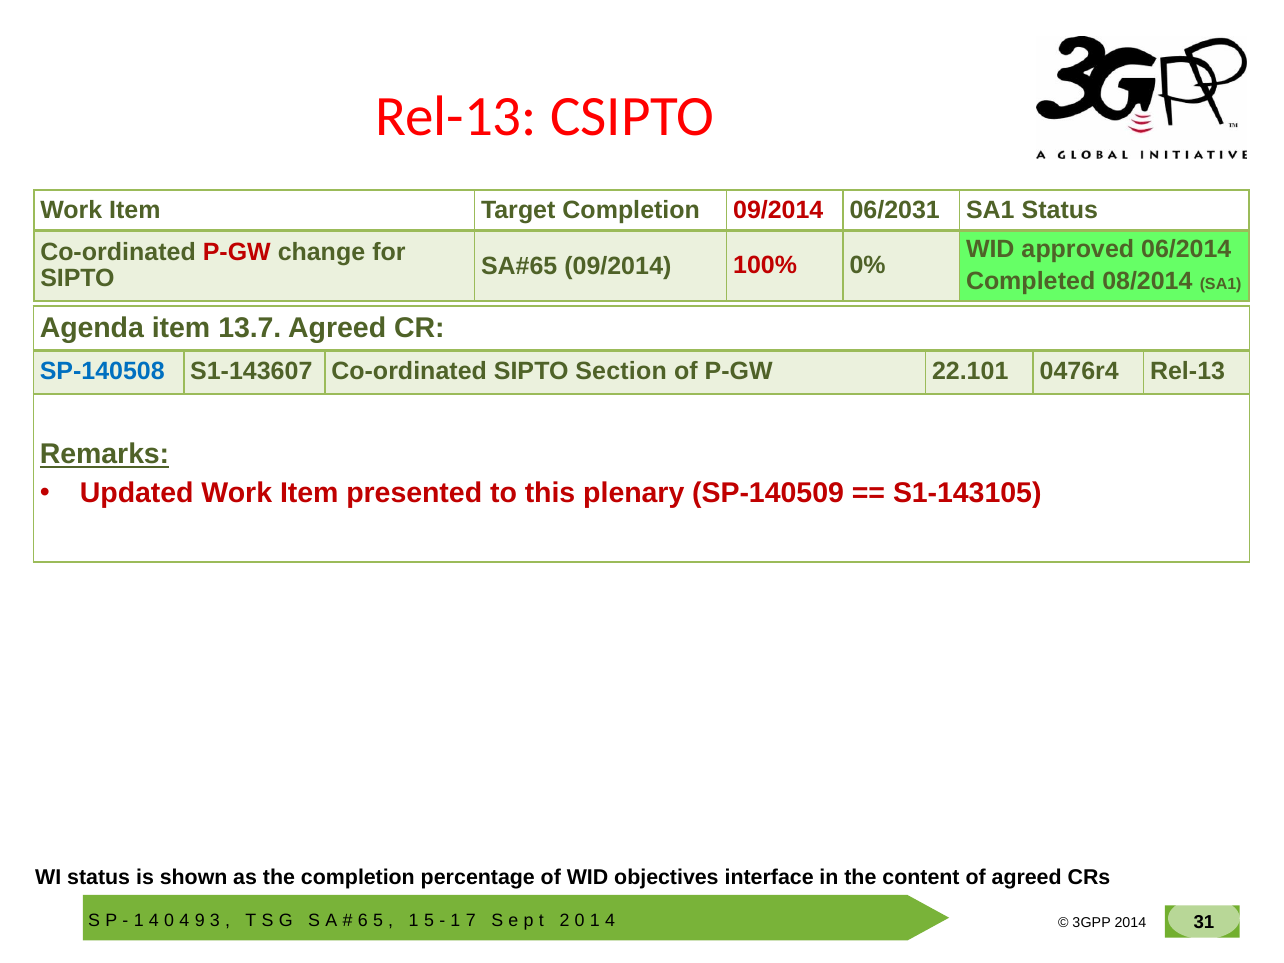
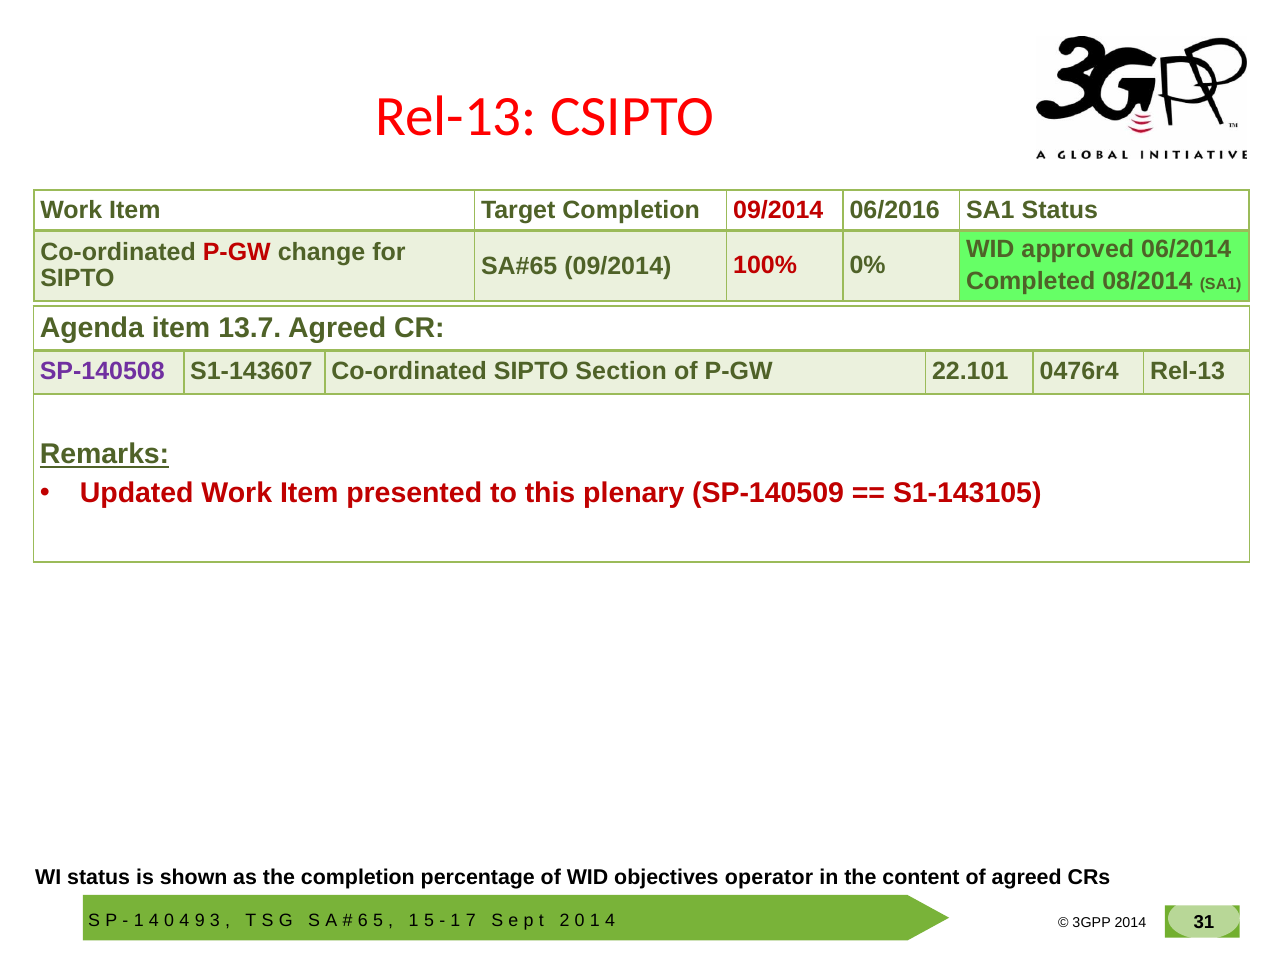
06/2031: 06/2031 -> 06/2016 (895, 211)
SP-140508 colour: blue -> purple (102, 372)
interface: interface -> operator (769, 877)
